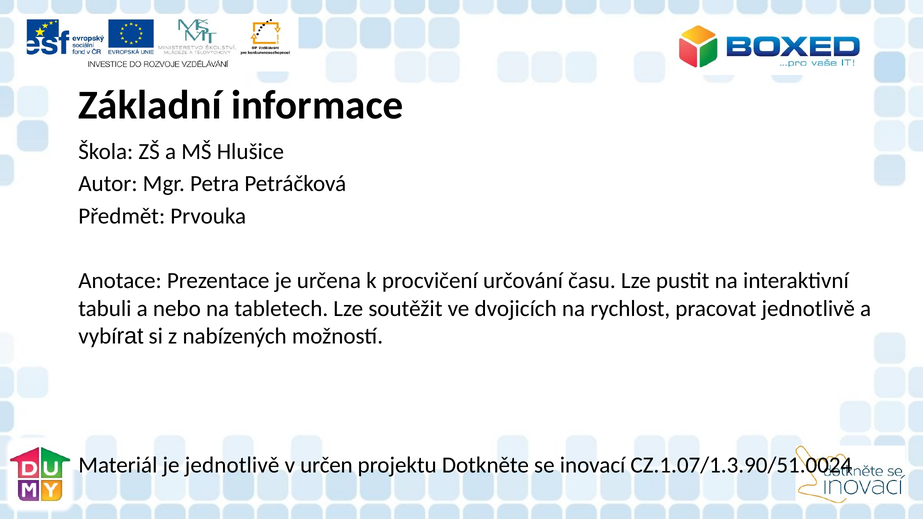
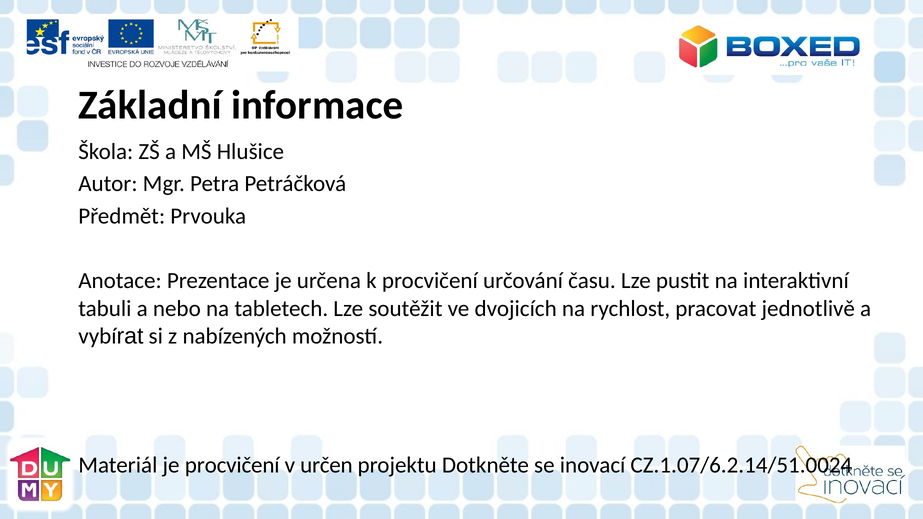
je jednotlivě: jednotlivě -> procvičení (232, 465)
CZ.1.07/1.3.90/51.0024: CZ.1.07/1.3.90/51.0024 -> CZ.1.07/6.2.14/51.0024 (741, 465)
